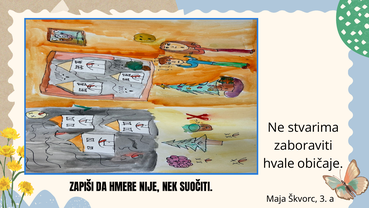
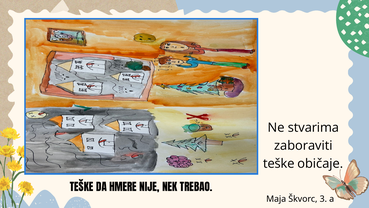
hvale: hvale -> teške (279, 163)
ZAPIŠI: ZAPIŠI -> TEŠKE (82, 187)
SUOČITI: SUOČITI -> TREBAO (196, 187)
